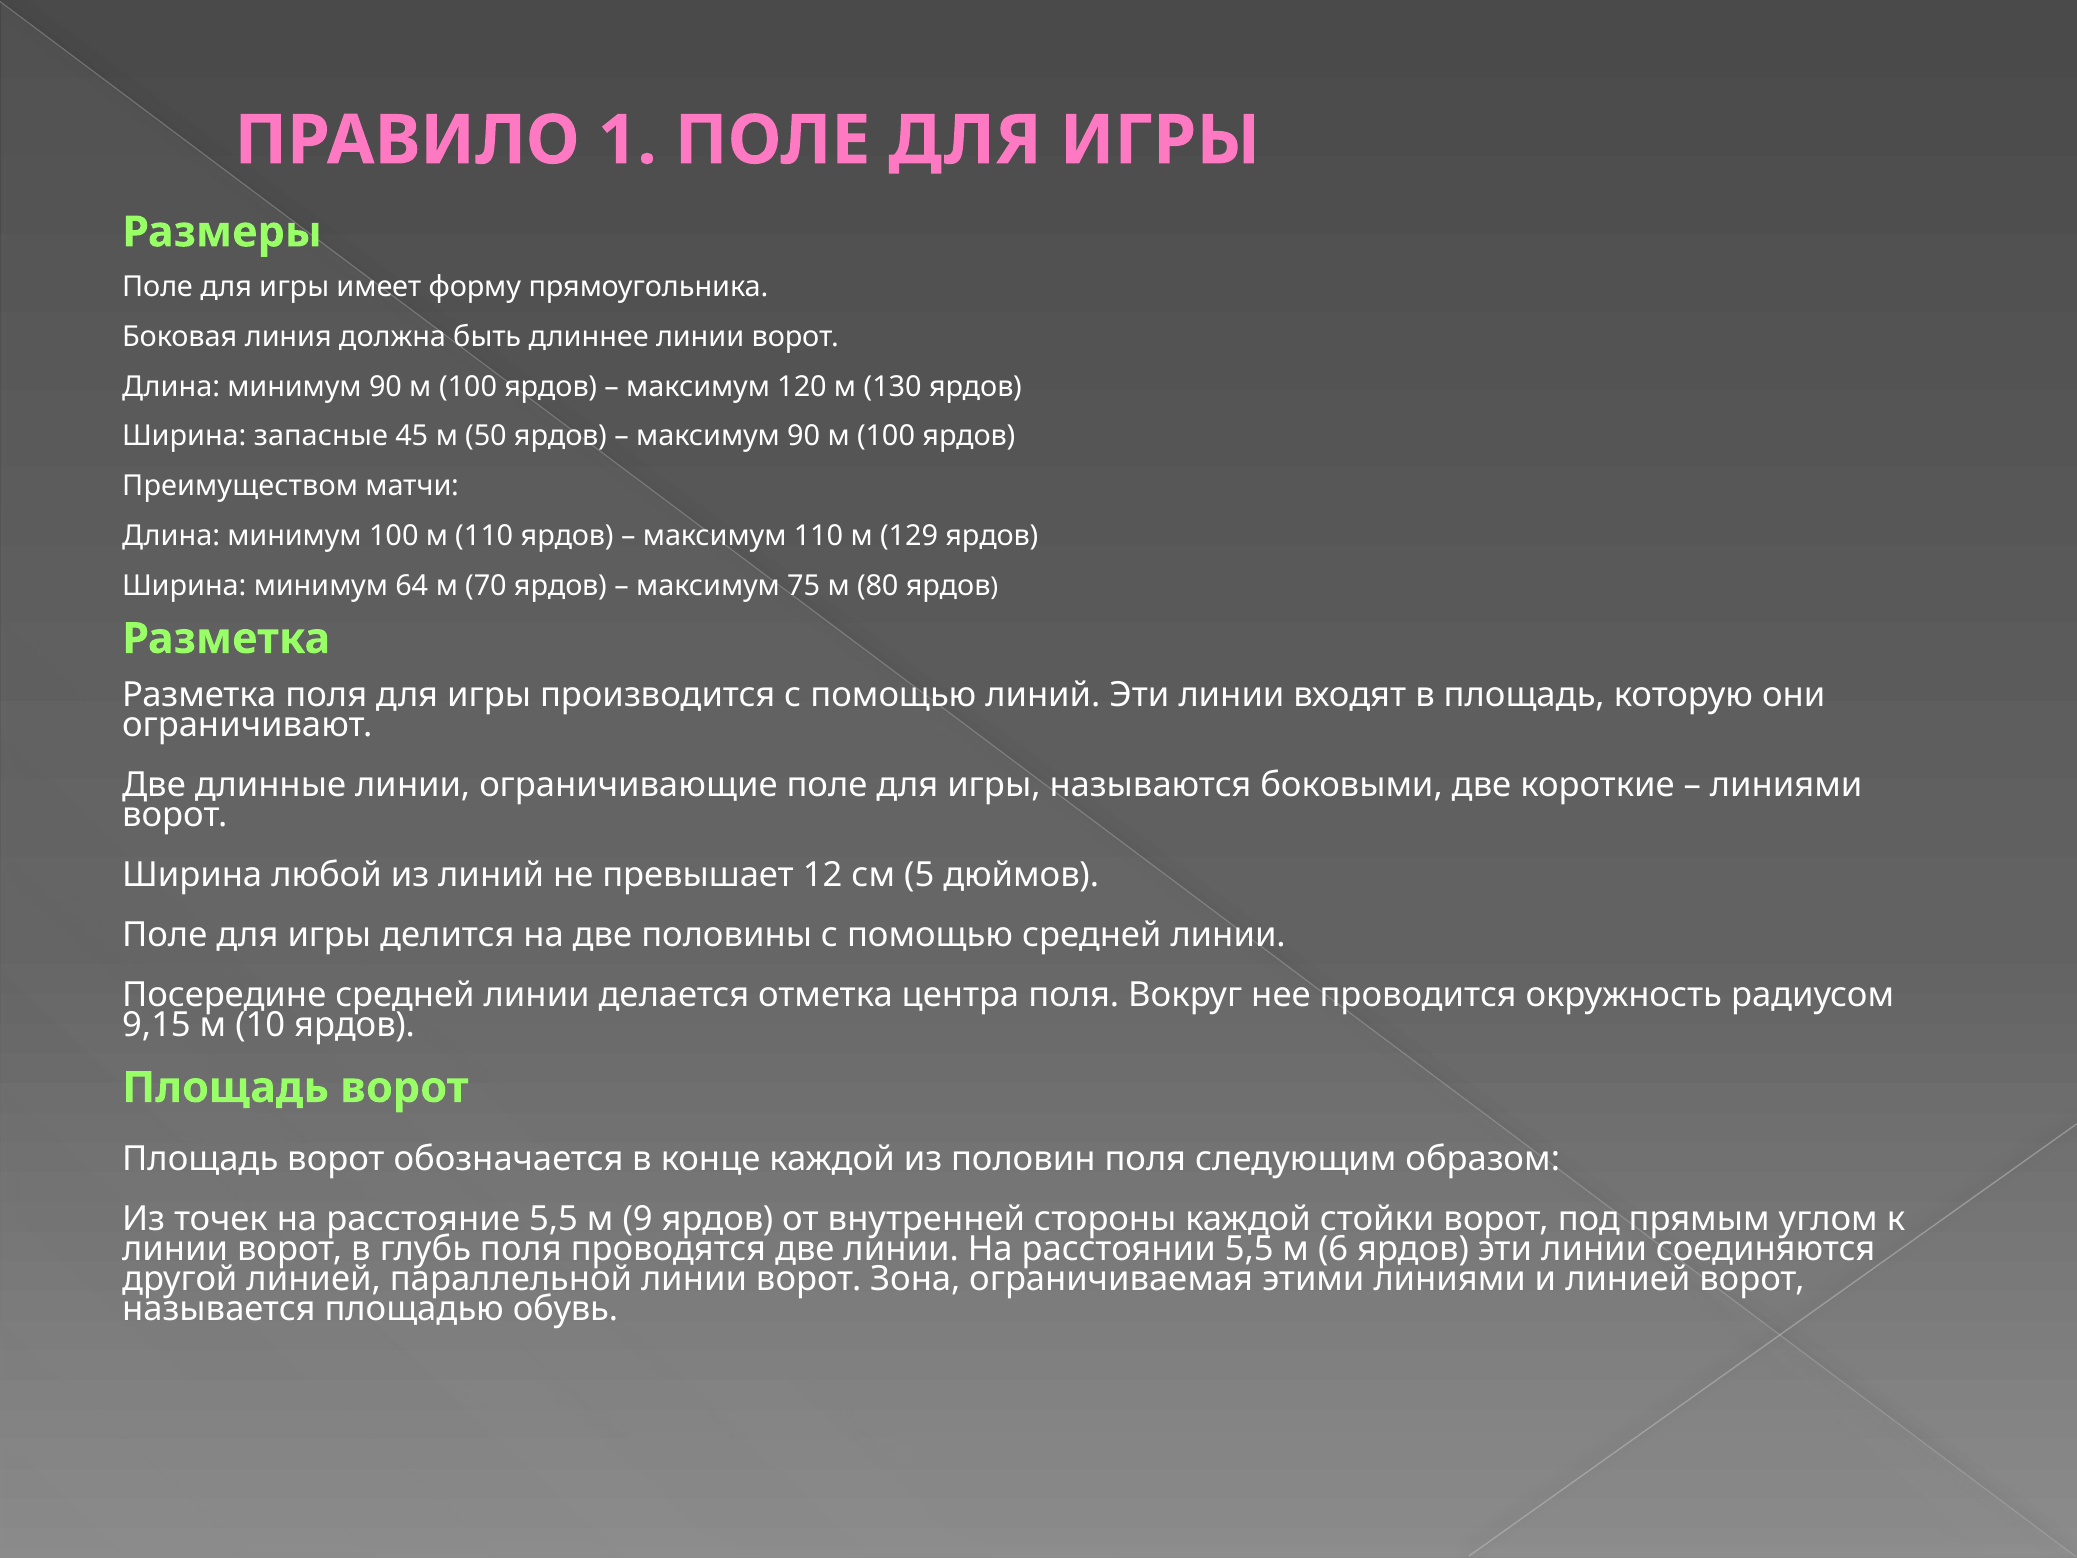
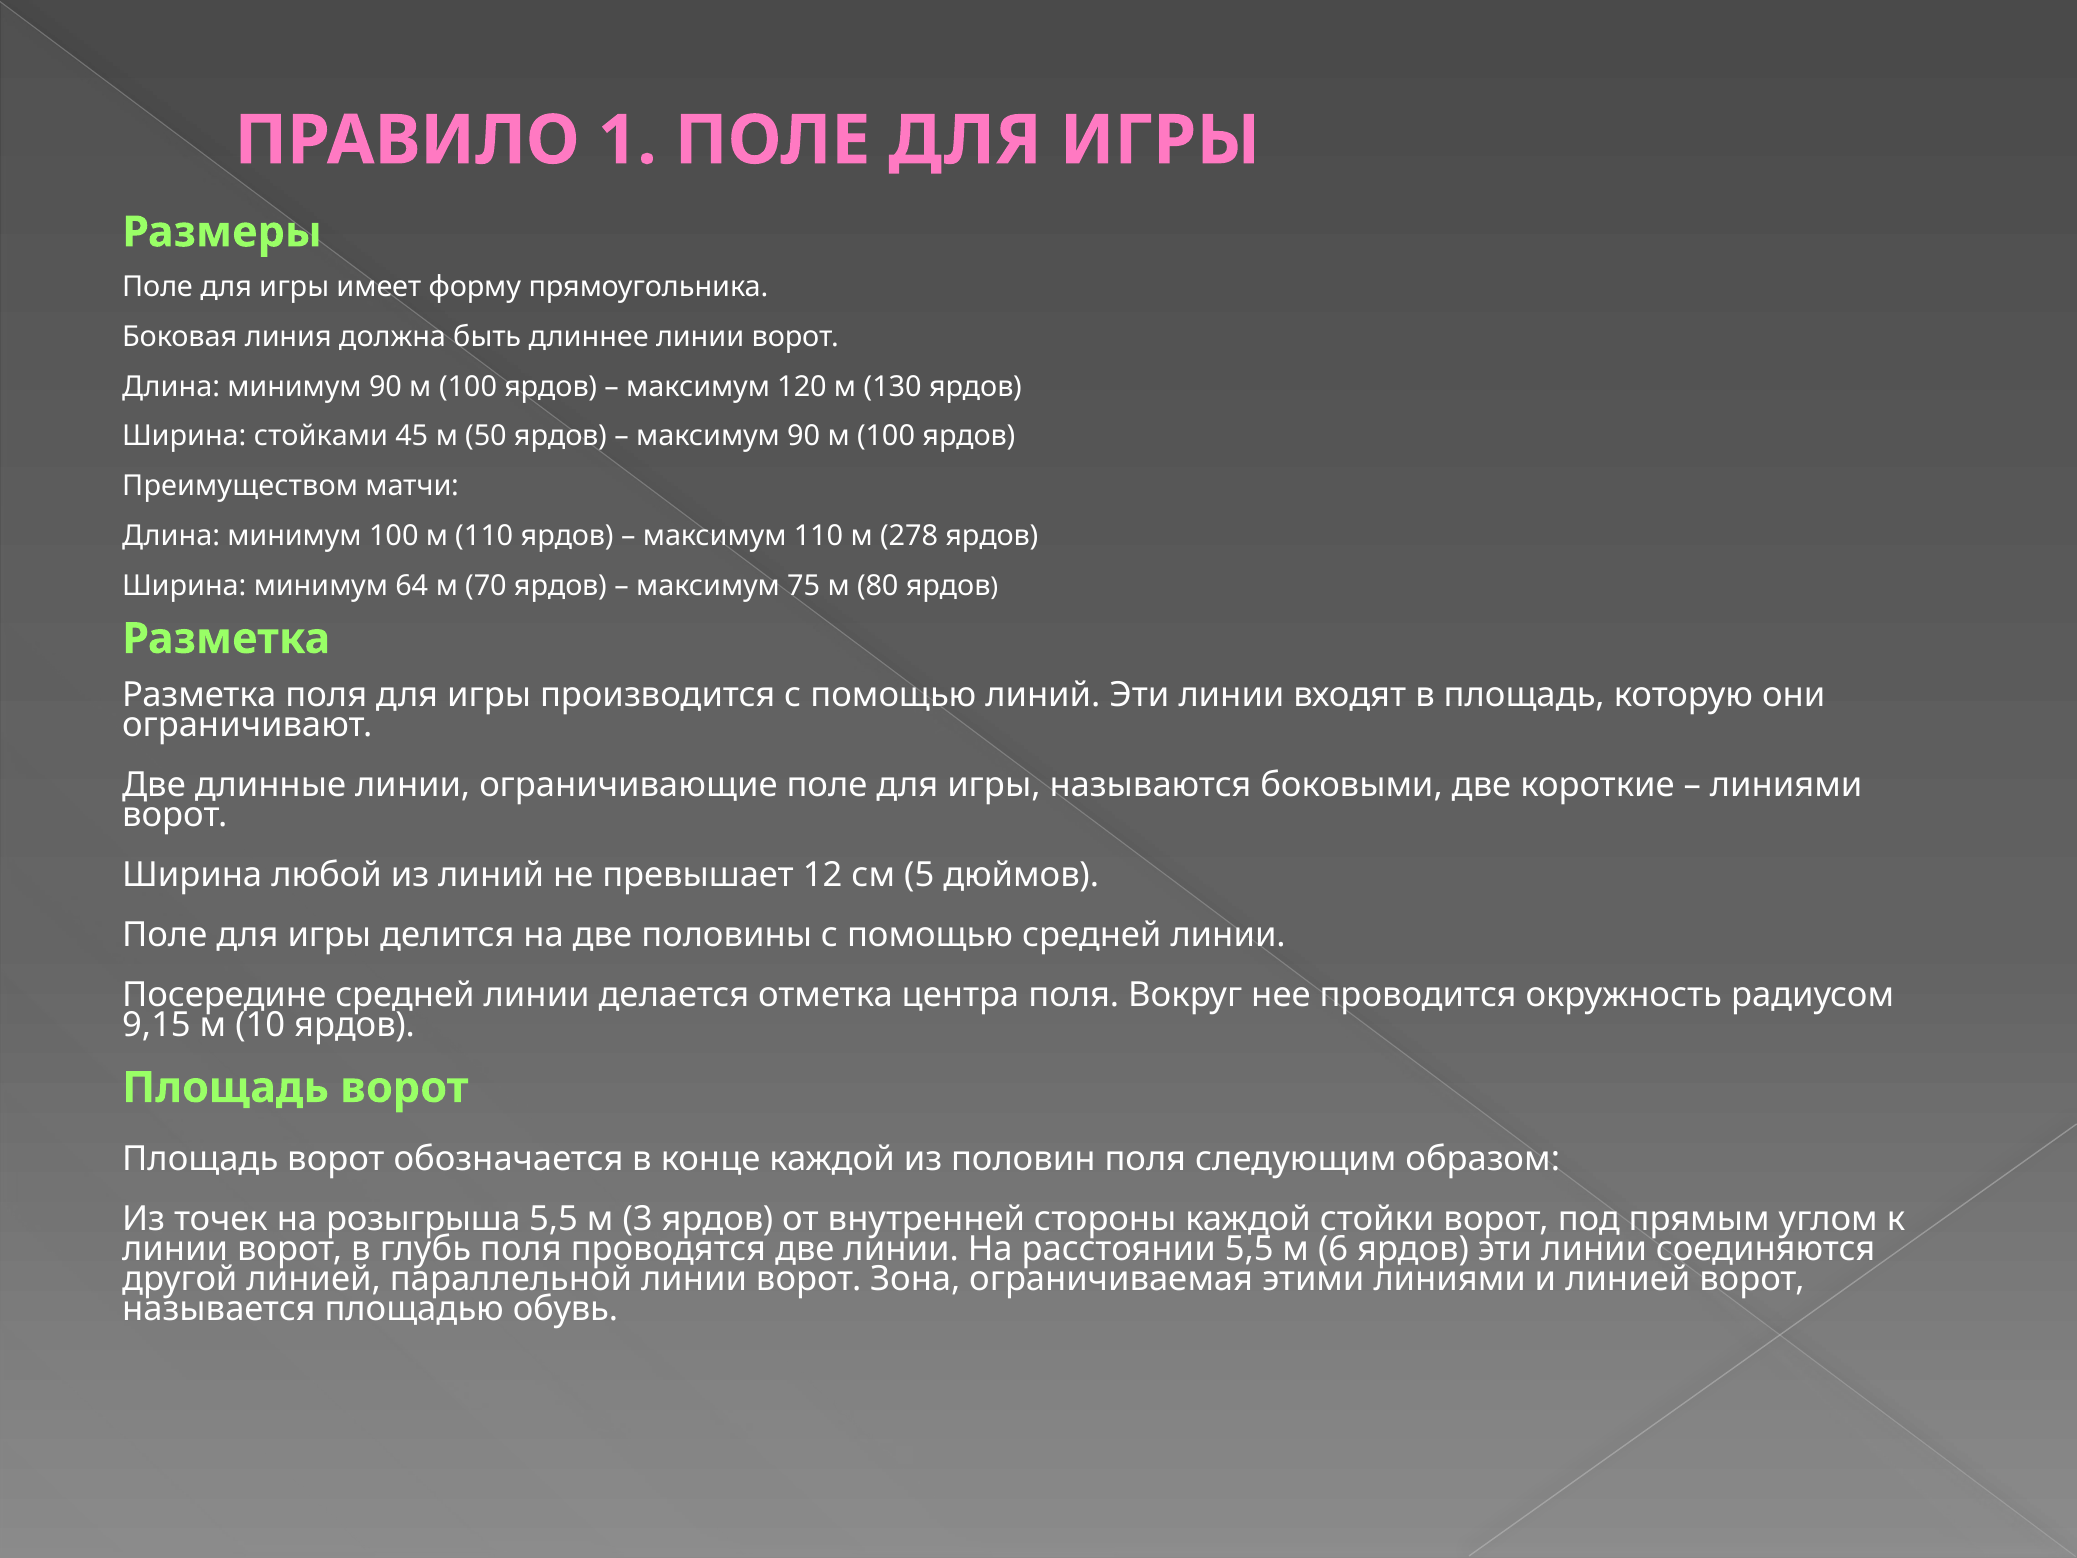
запасные: запасные -> стойками (321, 436)
129: 129 -> 278 (909, 536)
расстояние: расстояние -> розыгрыша (423, 1219)
9: 9 -> 3 (638, 1219)
